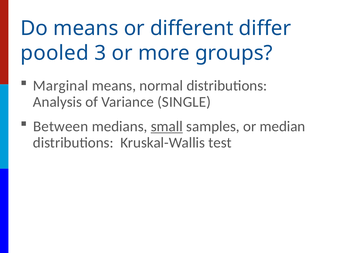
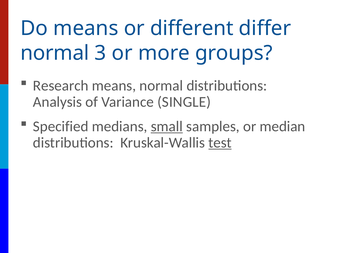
pooled: pooled -> normal (55, 53)
Marginal: Marginal -> Research (61, 86)
Between: Between -> Specified (61, 127)
test underline: none -> present (220, 143)
